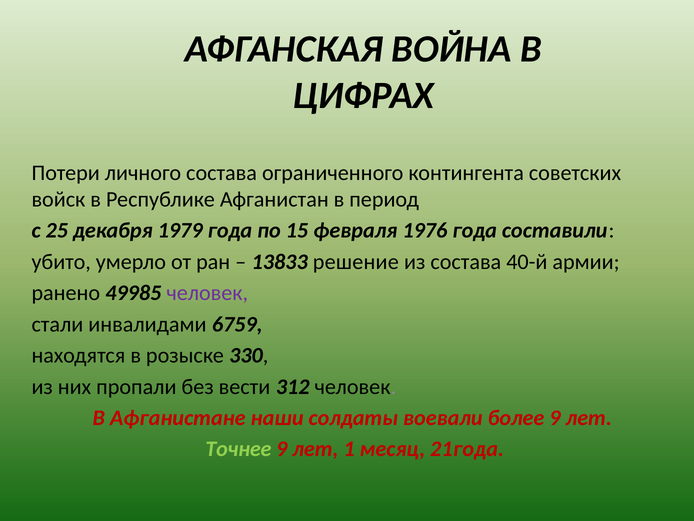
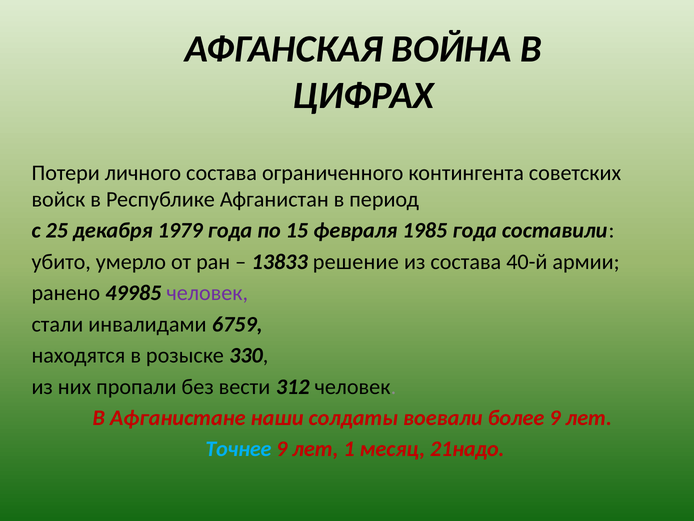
1976: 1976 -> 1985 (425, 230)
Точнее colour: light green -> light blue (238, 449)
21года: 21года -> 21надо (467, 449)
